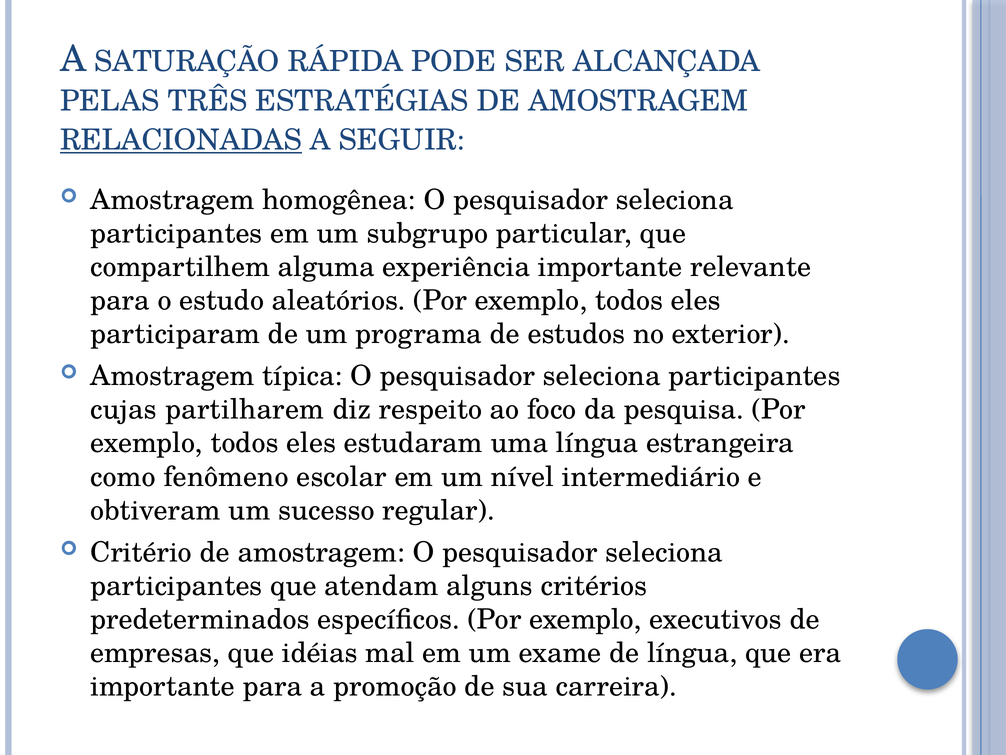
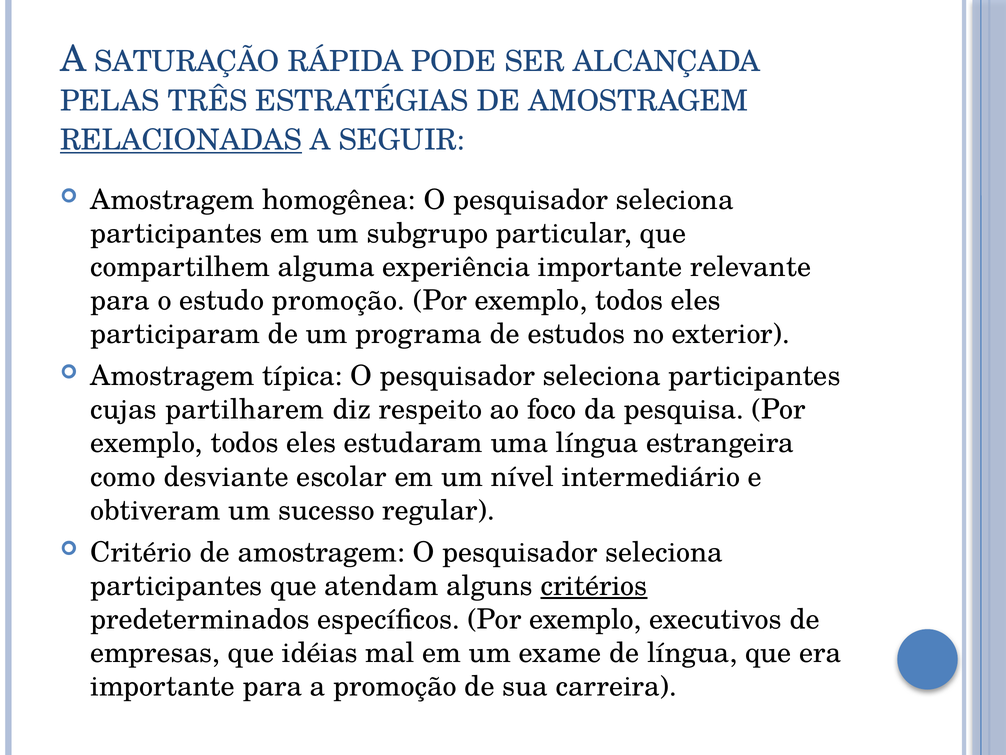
estudo aleatórios: aleatórios -> promoção (339, 300)
fenômeno: fenômeno -> desviante (226, 477)
critérios underline: none -> present (594, 586)
